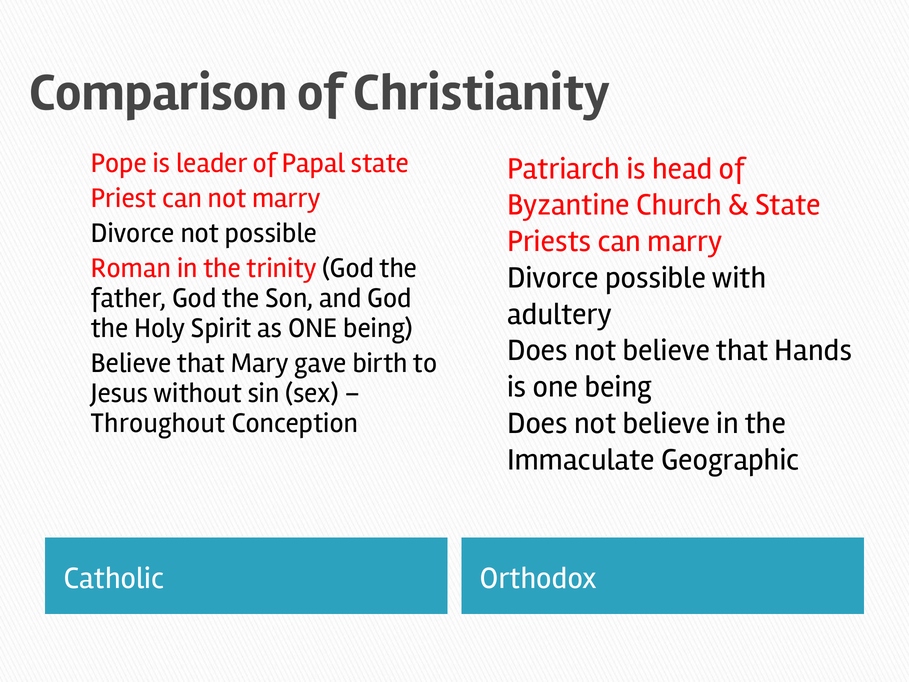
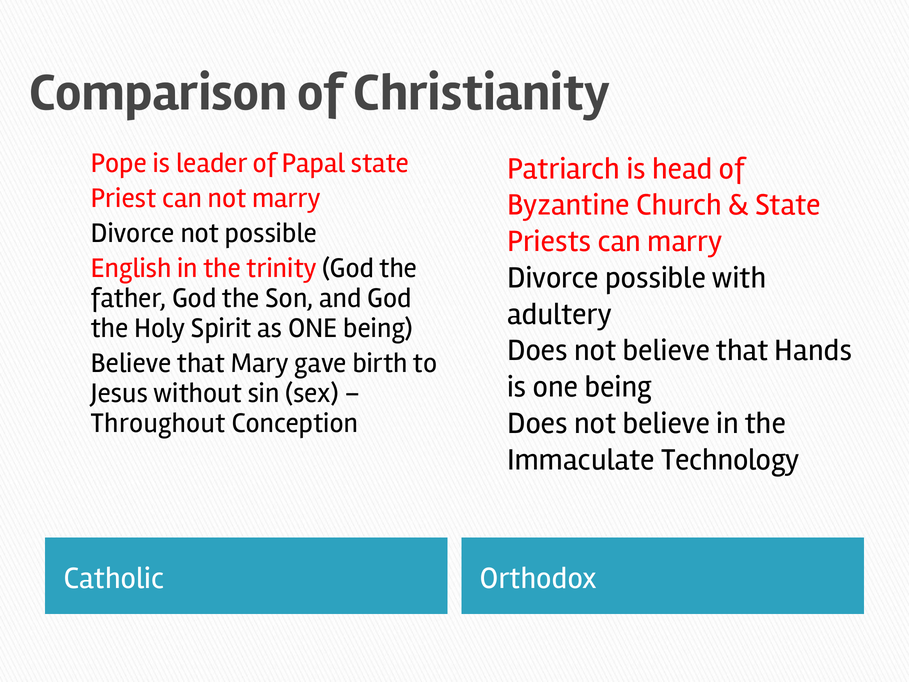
Roman: Roman -> English (131, 268)
Geographic: Geographic -> Technology (730, 459)
